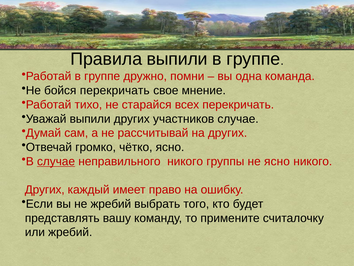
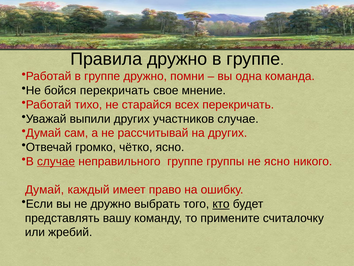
Правила выпили: выпили -> дружно (177, 59)
неправильного никого: никого -> группе (185, 161)
Других: Других -> Думай (45, 189)
не жребий: жребий -> дружно (111, 204)
кто underline: none -> present (221, 204)
